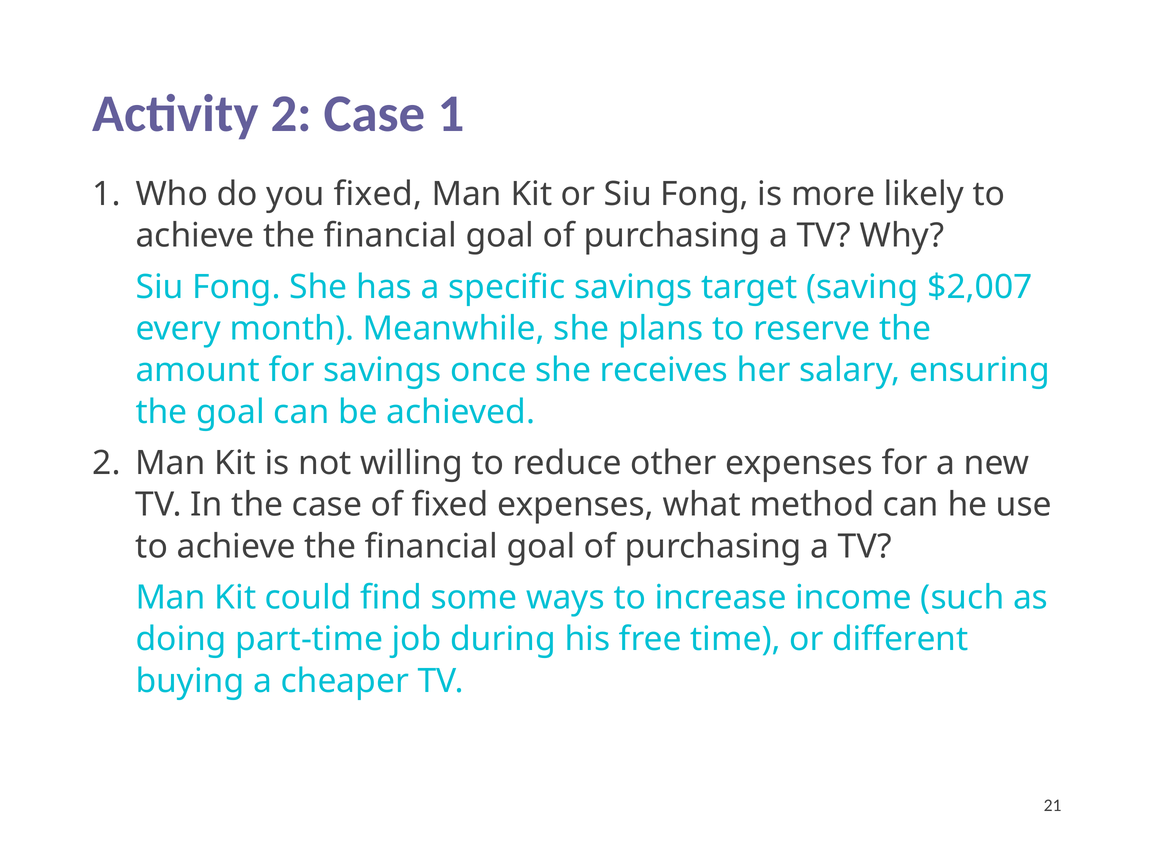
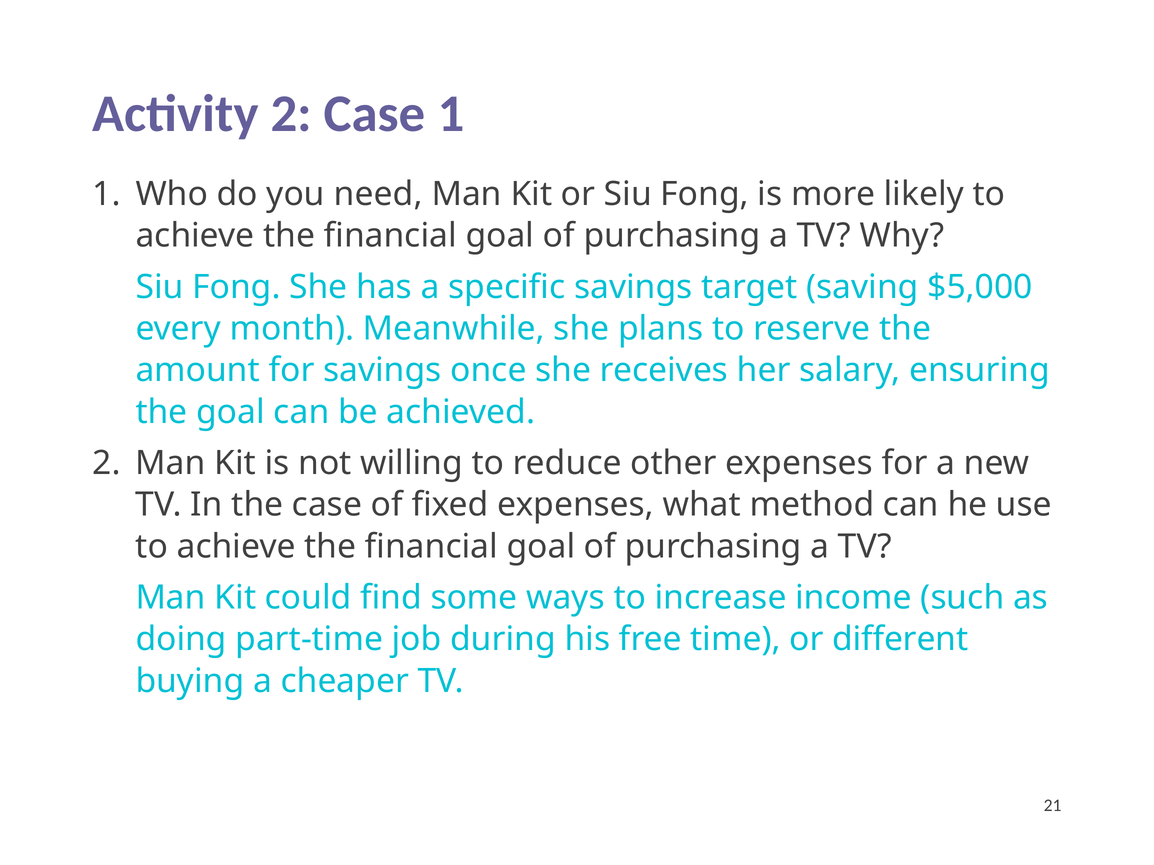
you fixed: fixed -> need (378, 194)
$2,007: $2,007 -> $5,000 (980, 287)
